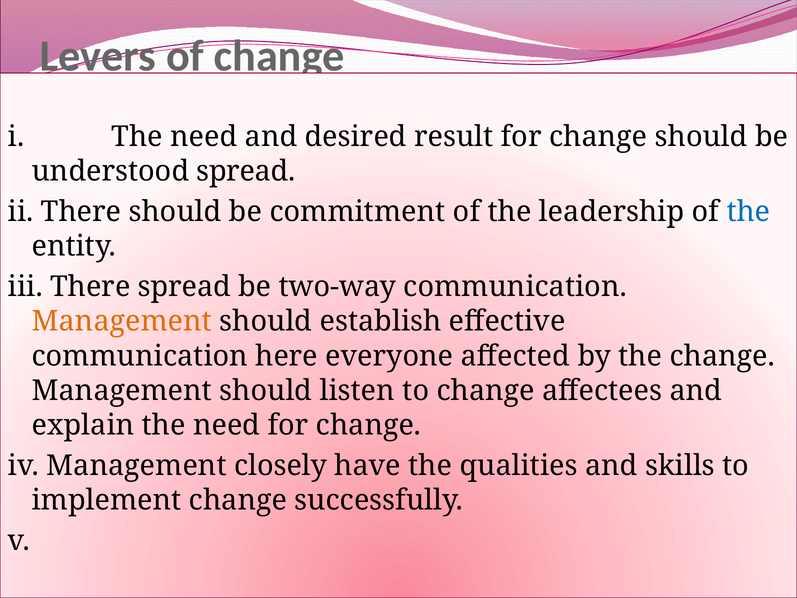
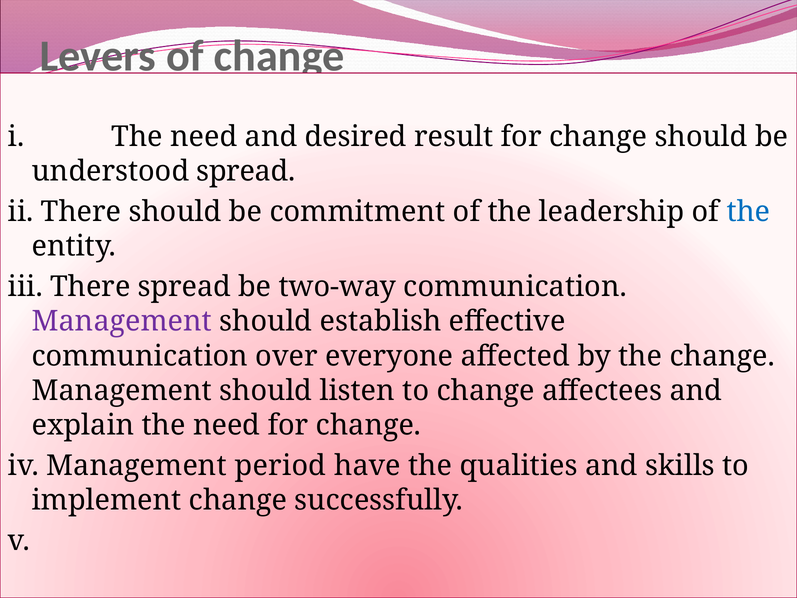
Management colour: orange -> purple (122, 321)
here: here -> over (287, 356)
closely: closely -> period (280, 465)
